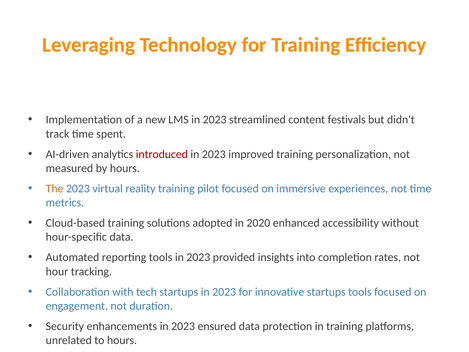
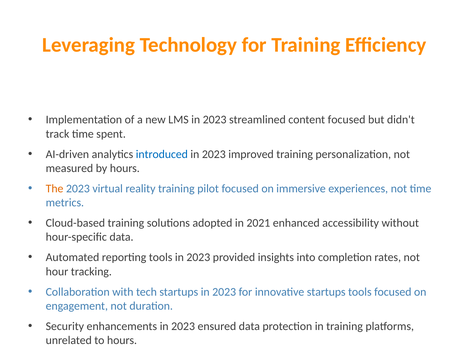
content festivals: festivals -> focused (347, 120)
introduced colour: red -> blue (162, 154)
2020: 2020 -> 2021 (258, 223)
